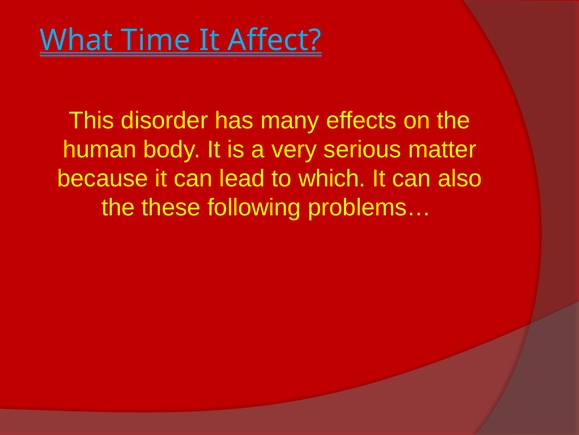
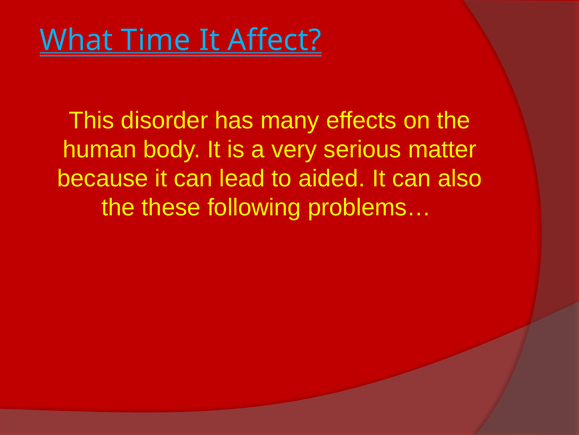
which: which -> aided (332, 178)
